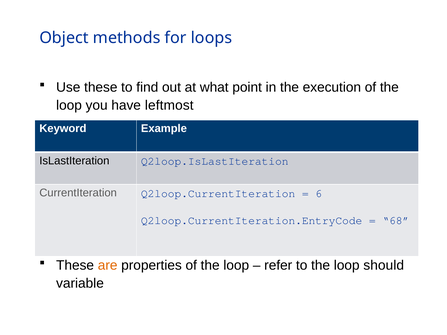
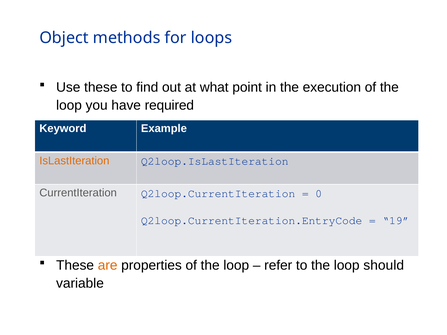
leftmost: leftmost -> required (169, 105)
IsLastIteration colour: black -> orange (74, 161)
6: 6 -> 0 (319, 194)
68: 68 -> 19 (396, 221)
